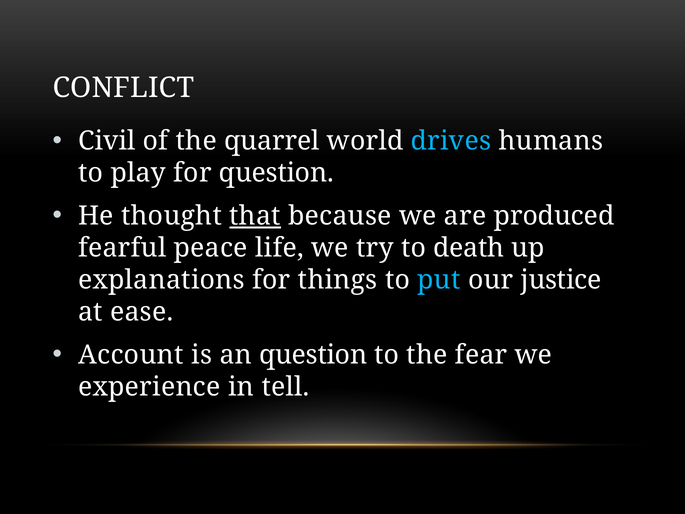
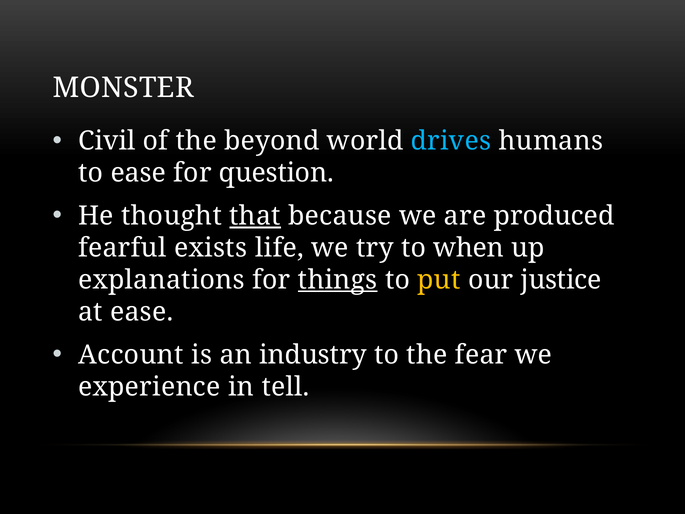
CONFLICT: CONFLICT -> MONSTER (123, 88)
quarrel: quarrel -> beyond (272, 141)
to play: play -> ease (138, 173)
peace: peace -> exists (211, 248)
death: death -> when (469, 248)
things underline: none -> present (338, 280)
put colour: light blue -> yellow (439, 280)
an question: question -> industry (313, 355)
